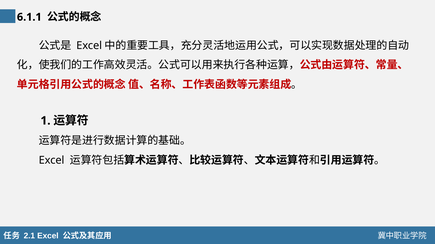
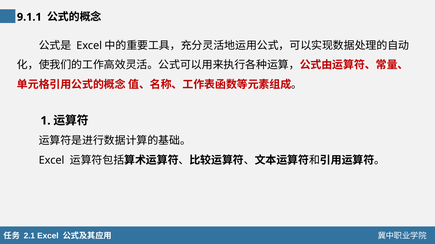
6.1.1: 6.1.1 -> 9.1.1 (29, 17)
